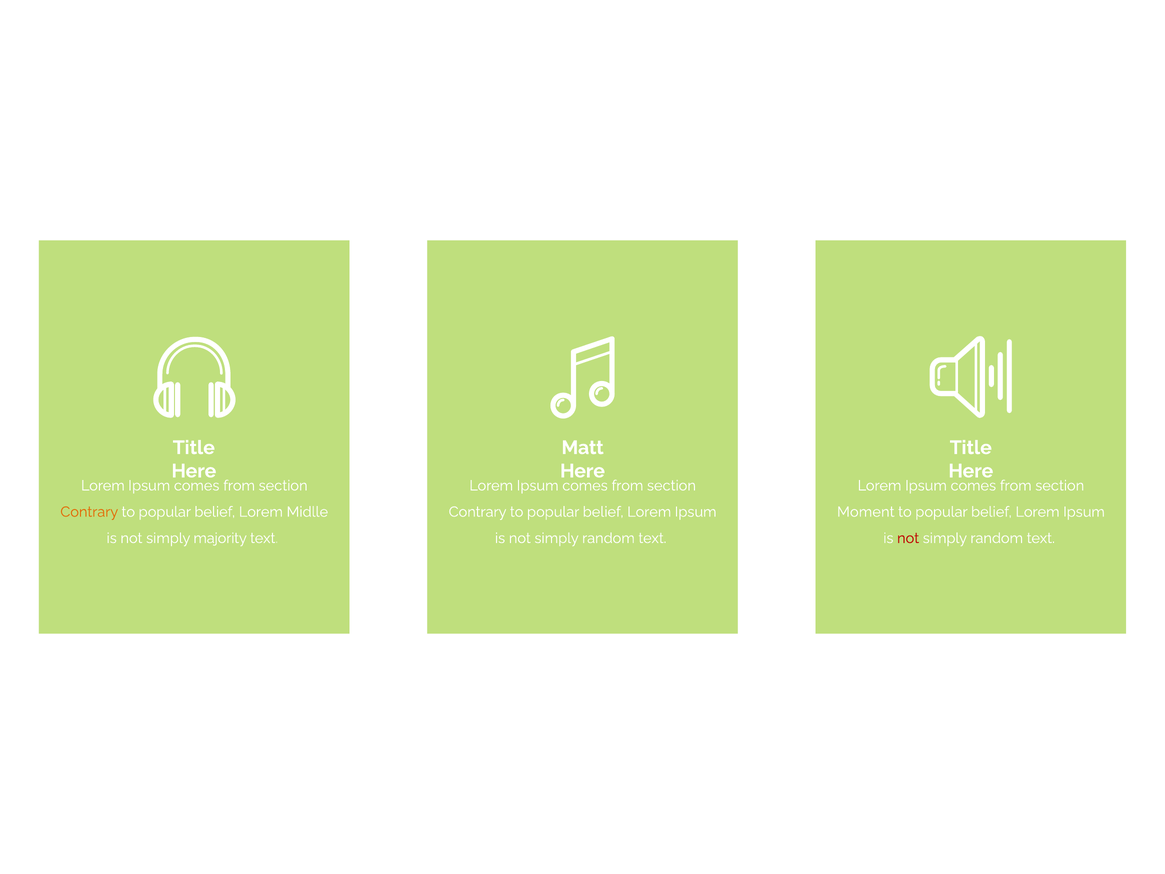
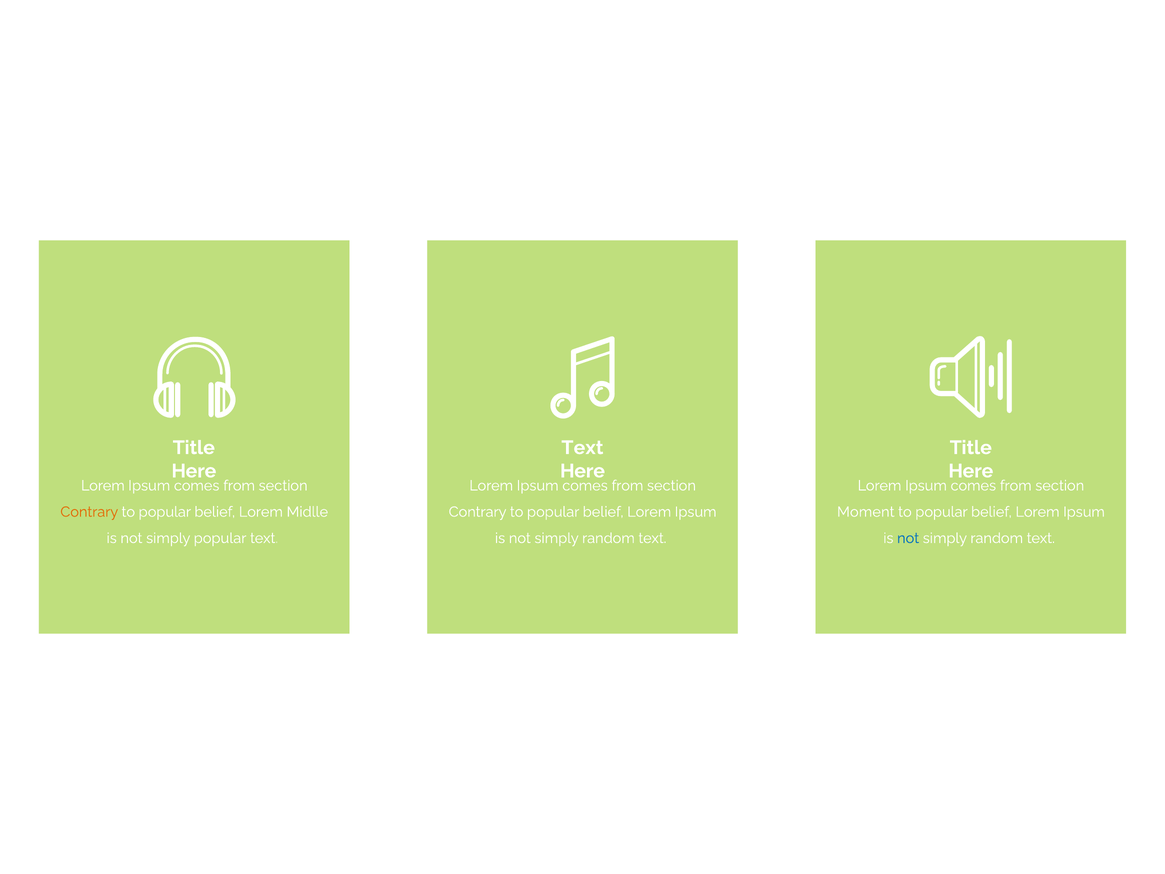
Matt: Matt -> Text (582, 448)
simply majority: majority -> popular (220, 538)
not colour: red -> blue (908, 538)
